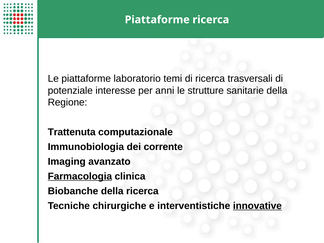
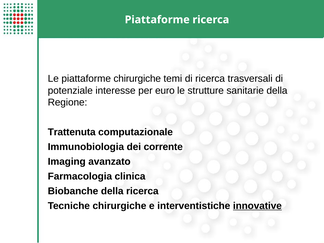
piattaforme laboratorio: laboratorio -> chirurgiche (137, 79)
anni: anni -> euro (165, 91)
Farmacologia underline: present -> none (80, 176)
